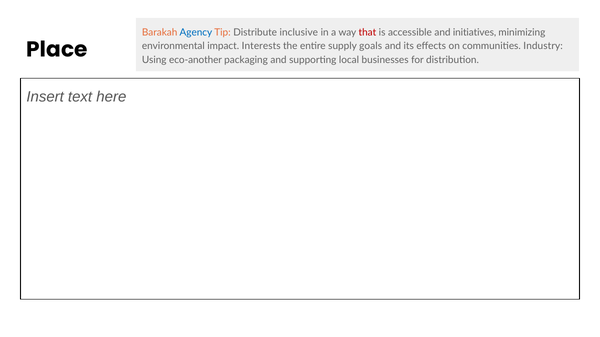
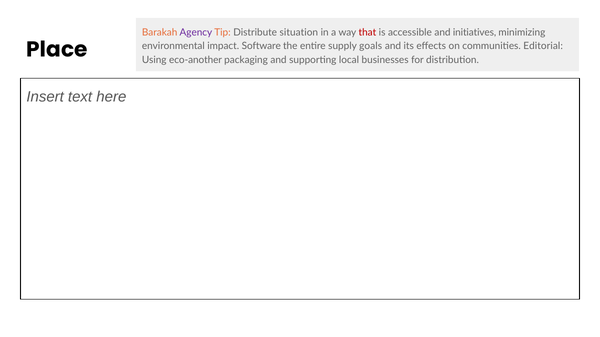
Agency colour: blue -> purple (196, 32)
inclusive: inclusive -> situation (299, 32)
Interests: Interests -> Software (261, 46)
Industry: Industry -> Editorial (543, 46)
